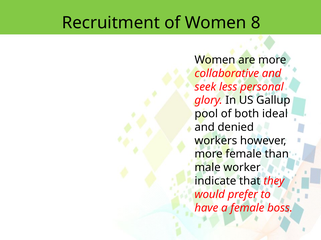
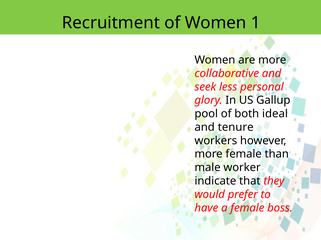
8: 8 -> 1 (256, 23)
denied: denied -> tenure (236, 128)
